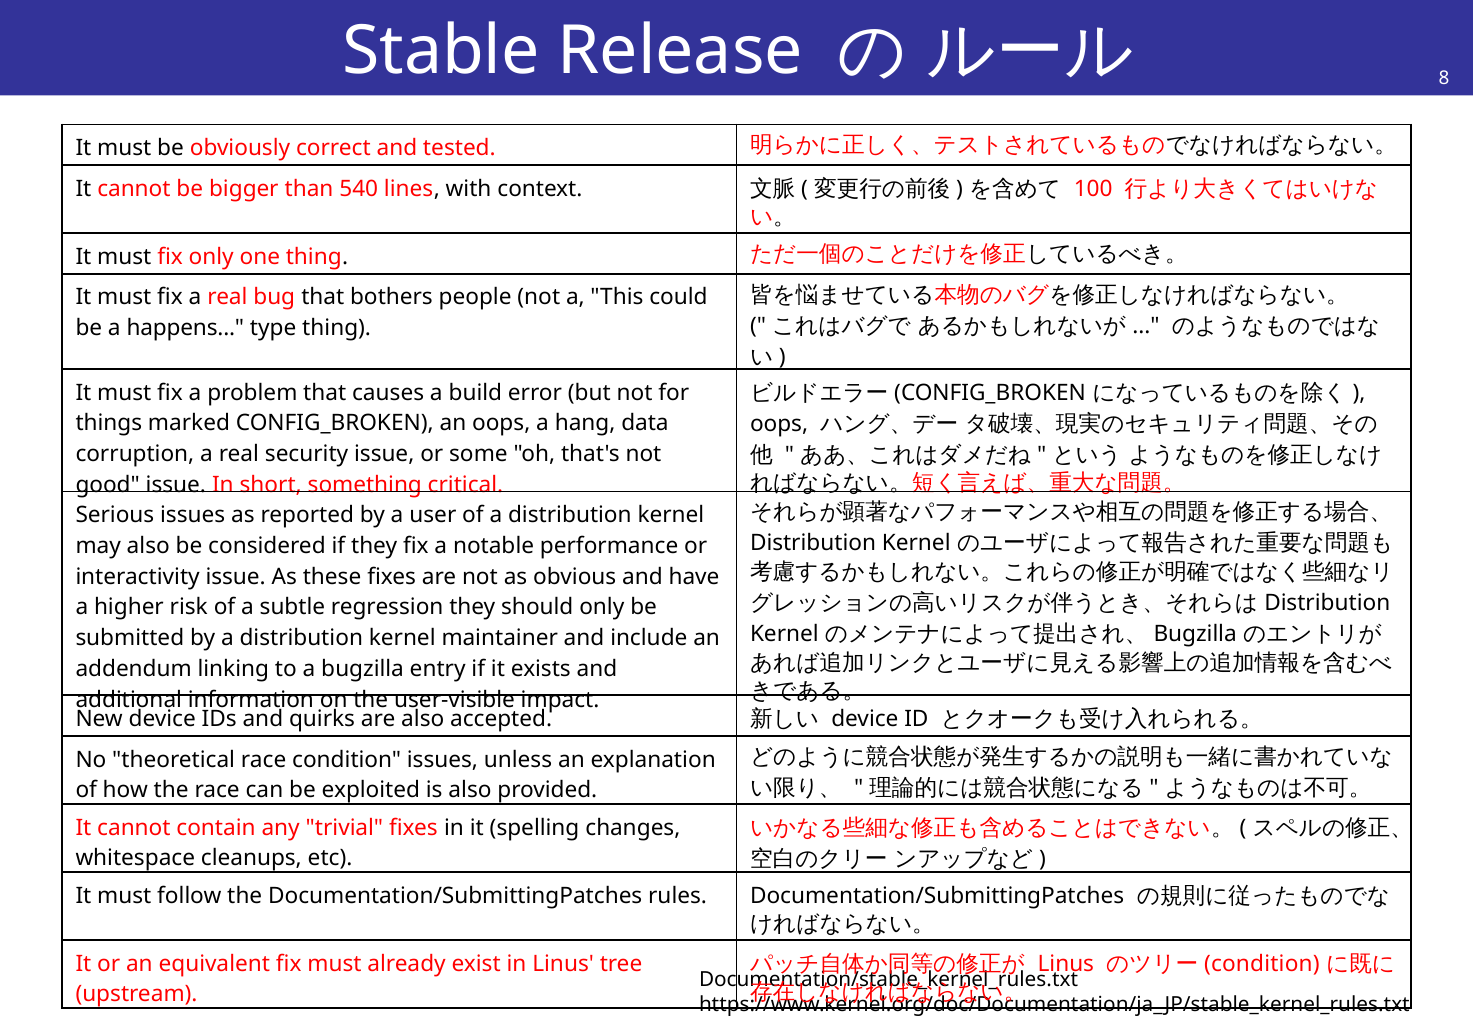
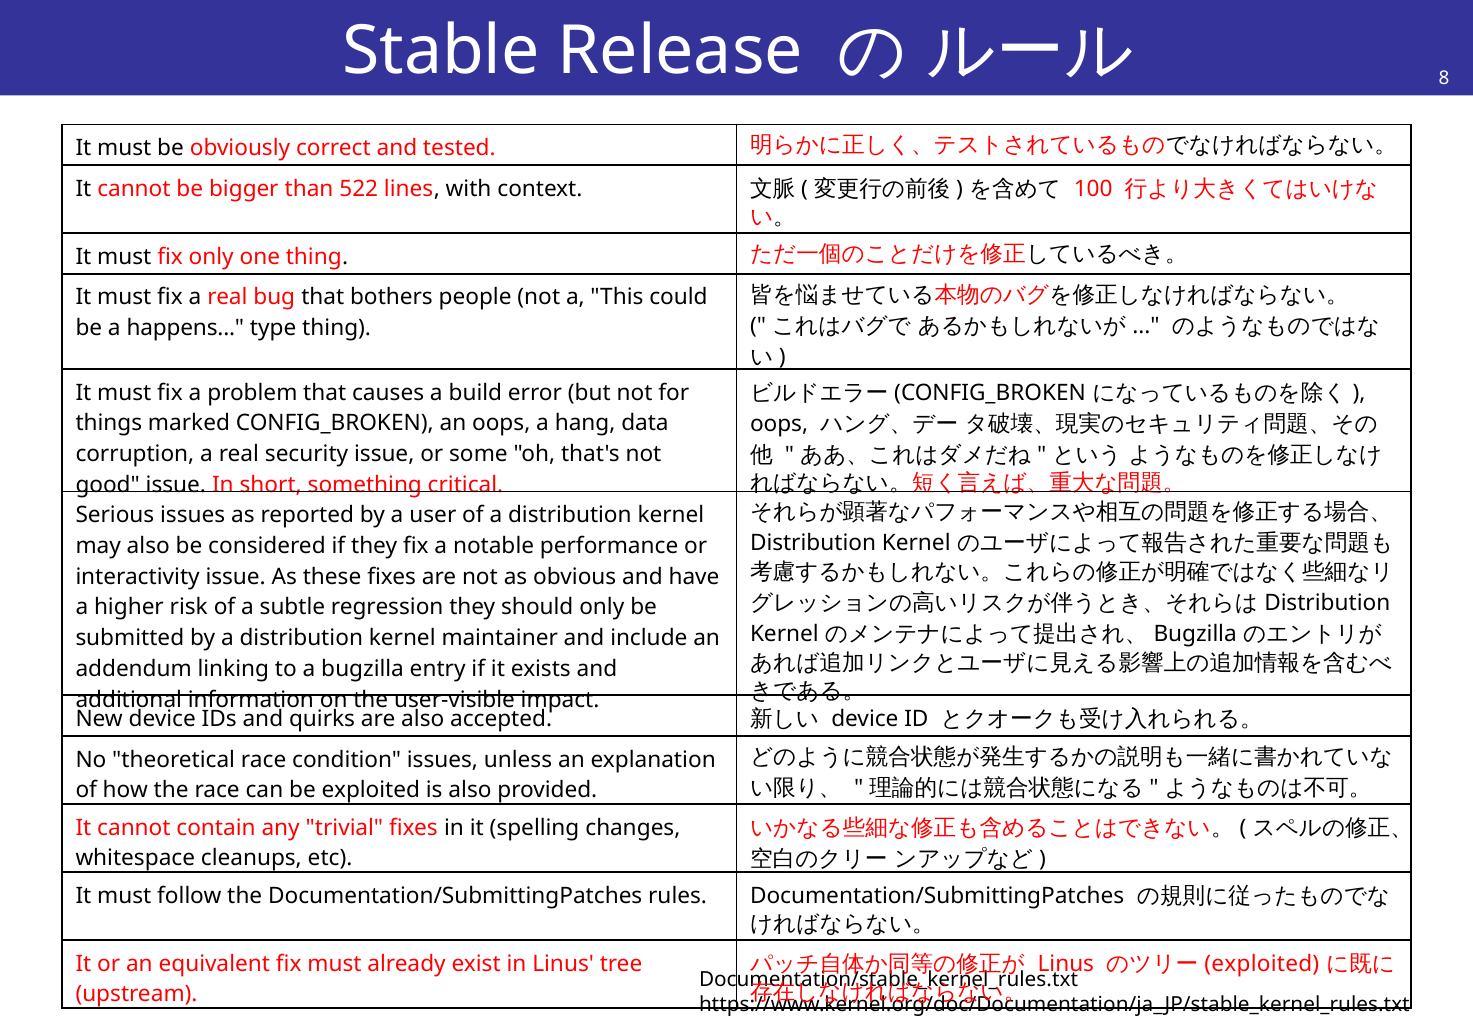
540: 540 -> 522 (359, 189)
condition: condition -> exploited (1262, 964)
